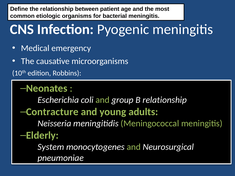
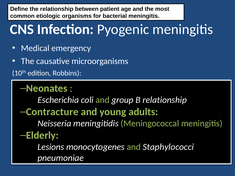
System: System -> Lesions (51, 147)
Neurosurgical: Neurosurgical -> Staphylococci (168, 147)
